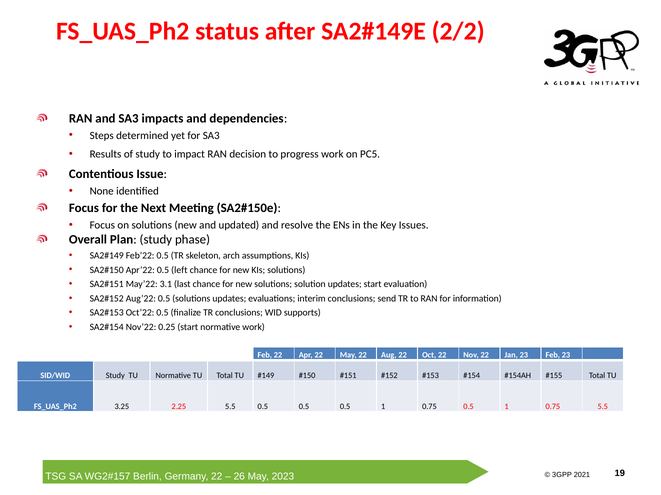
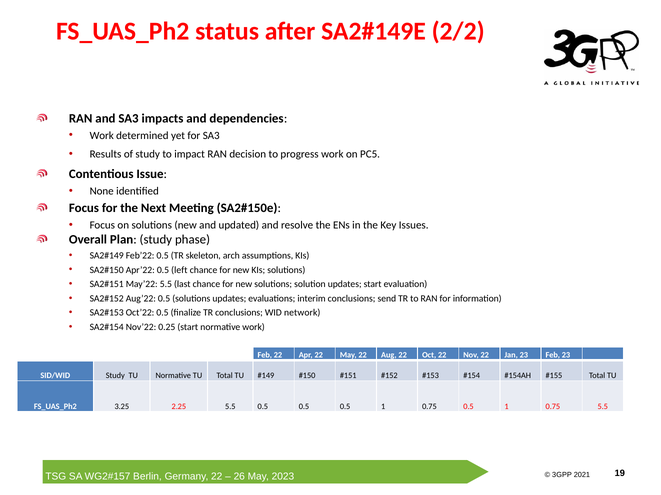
Steps: Steps -> Work (102, 136)
May’22 3.1: 3.1 -> 5.5 (166, 285)
supports: supports -> network (302, 313)
